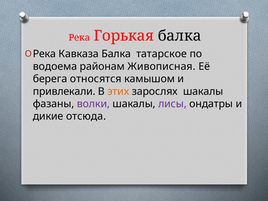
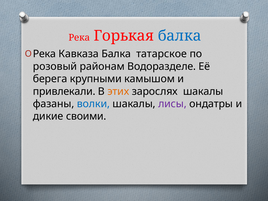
балка colour: black -> blue (180, 36)
водоема: водоема -> розовый (55, 66)
Живописная: Живописная -> Водоразделе (162, 66)
относятся: относятся -> крупными (96, 79)
волки colour: purple -> blue (93, 104)
отсюда: отсюда -> своими (86, 116)
